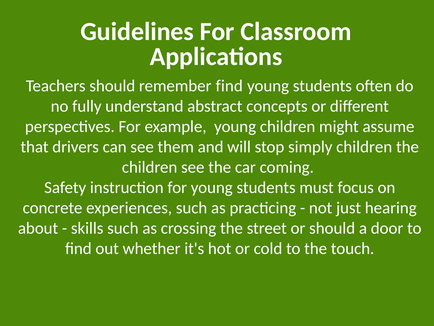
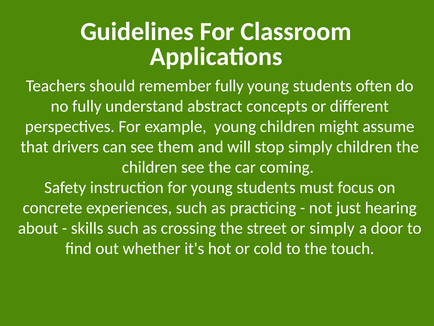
remember find: find -> fully (229, 86)
or should: should -> simply (332, 228)
